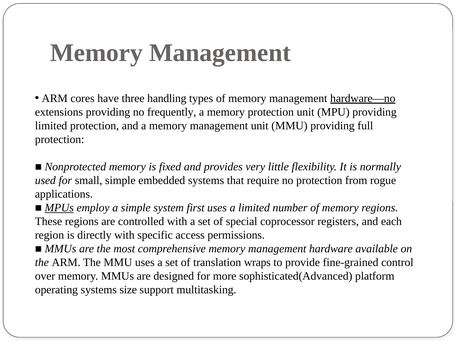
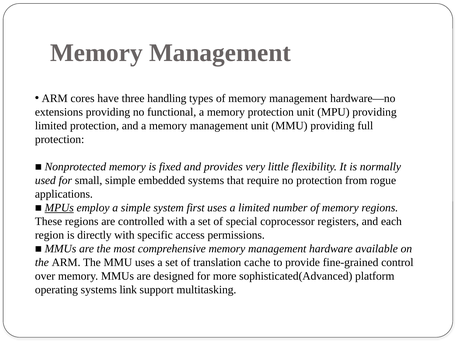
hardware—no underline: present -> none (363, 98)
frequently: frequently -> functional (172, 112)
wraps: wraps -> cache (257, 262)
size: size -> link (128, 290)
